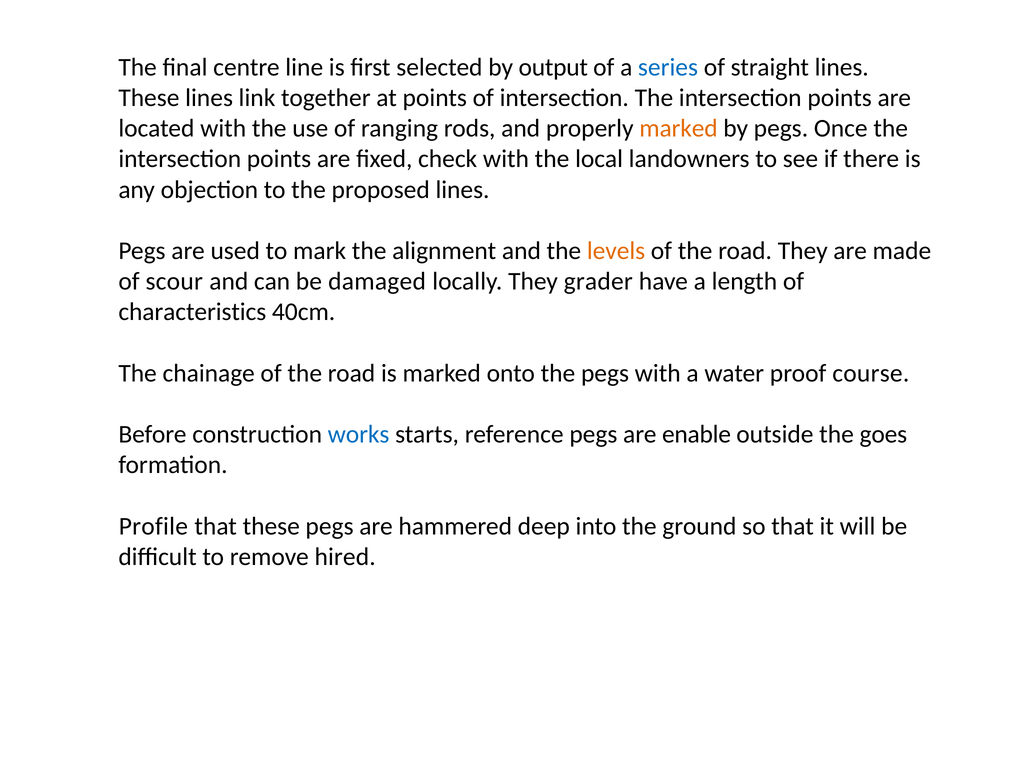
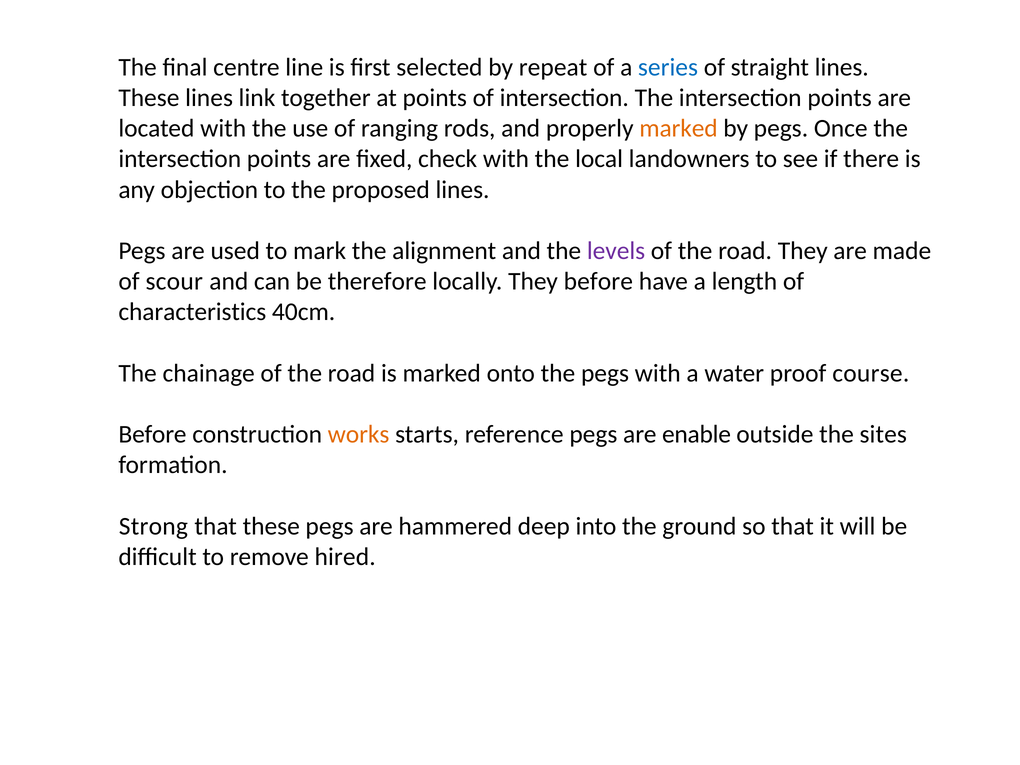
output: output -> repeat (553, 67)
levels colour: orange -> purple (616, 251)
damaged: damaged -> therefore (377, 281)
They grader: grader -> before (598, 281)
works colour: blue -> orange (359, 434)
goes: goes -> sites (883, 434)
Profile: Profile -> Strong (153, 526)
